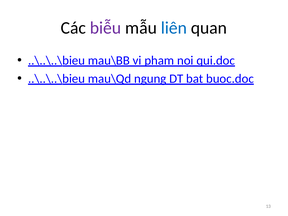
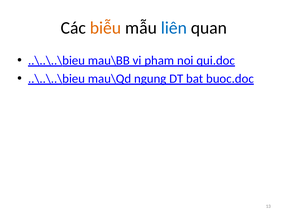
biễu colour: purple -> orange (106, 28)
